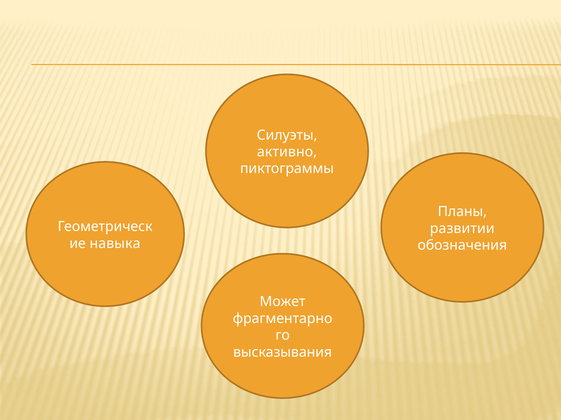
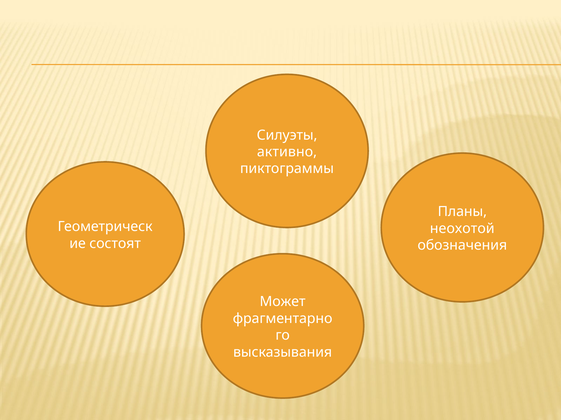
развитии: развитии -> неохотой (462, 229)
навыка: навыка -> состоят (115, 244)
